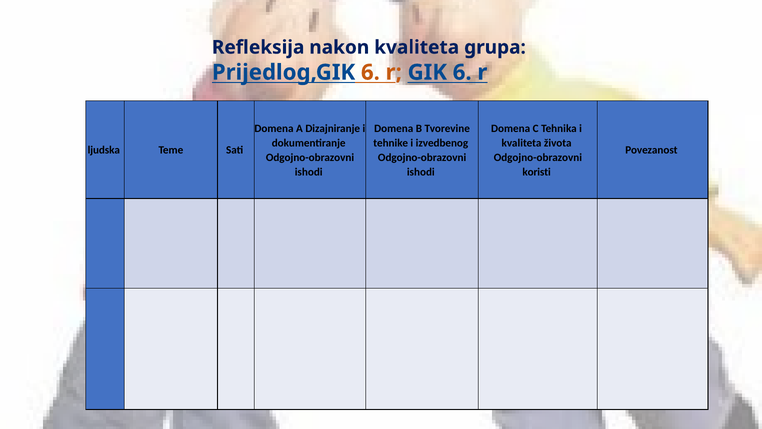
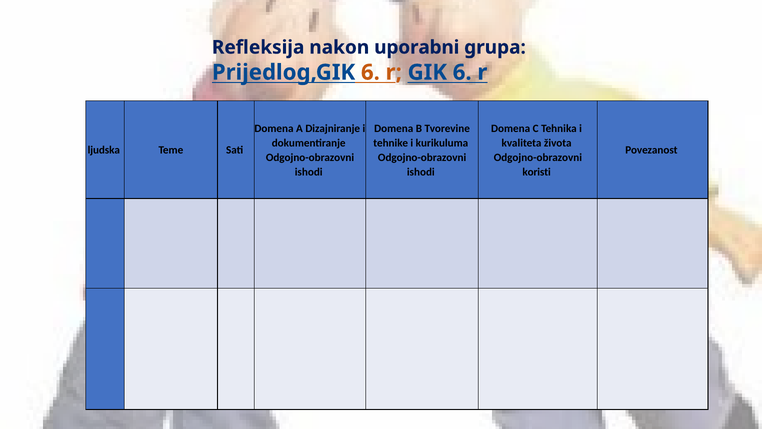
nakon kvaliteta: kvaliteta -> uporabni (417, 47)
izvedbenog: izvedbenog -> kurikuluma (442, 143)
